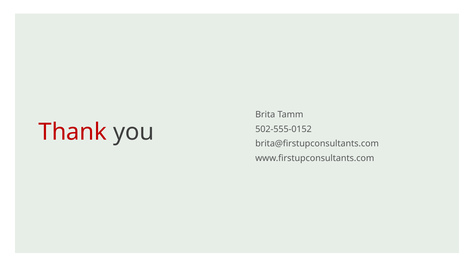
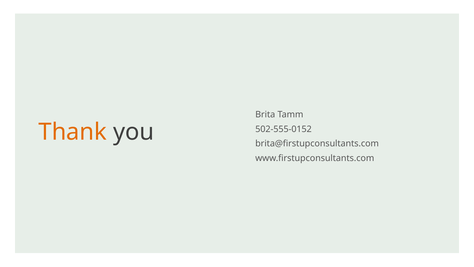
Thank colour: red -> orange (73, 132)
